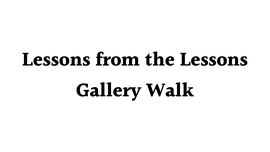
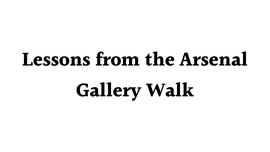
the Lessons: Lessons -> Arsenal (214, 60)
